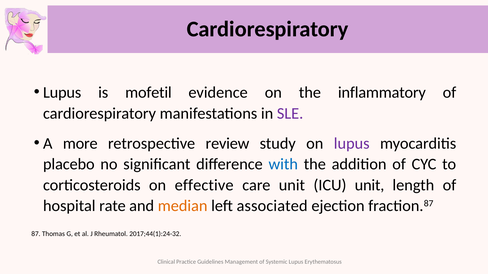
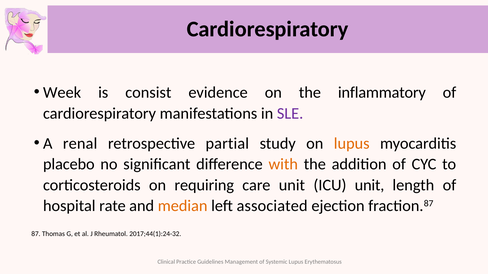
Lupus: Lupus -> Week (62, 93)
mofetil: mofetil -> consist (148, 93)
more: more -> renal (80, 144)
review: review -> partial (227, 144)
lupus colour: purple -> orange (352, 144)
with colour: blue -> orange (283, 164)
effective: effective -> requiring (204, 185)
